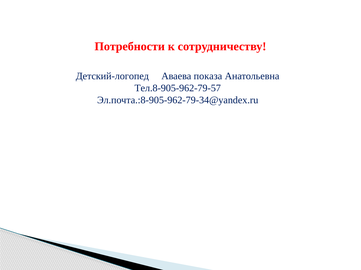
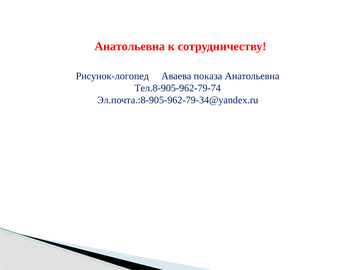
Потребности: Потребности -> Анатольевна (130, 46)
Детский-логопед: Детский-логопед -> Рисунок-логопед (112, 76)
Тел.8-905-962-79-57: Тел.8-905-962-79-57 -> Тел.8-905-962-79-74 (178, 88)
